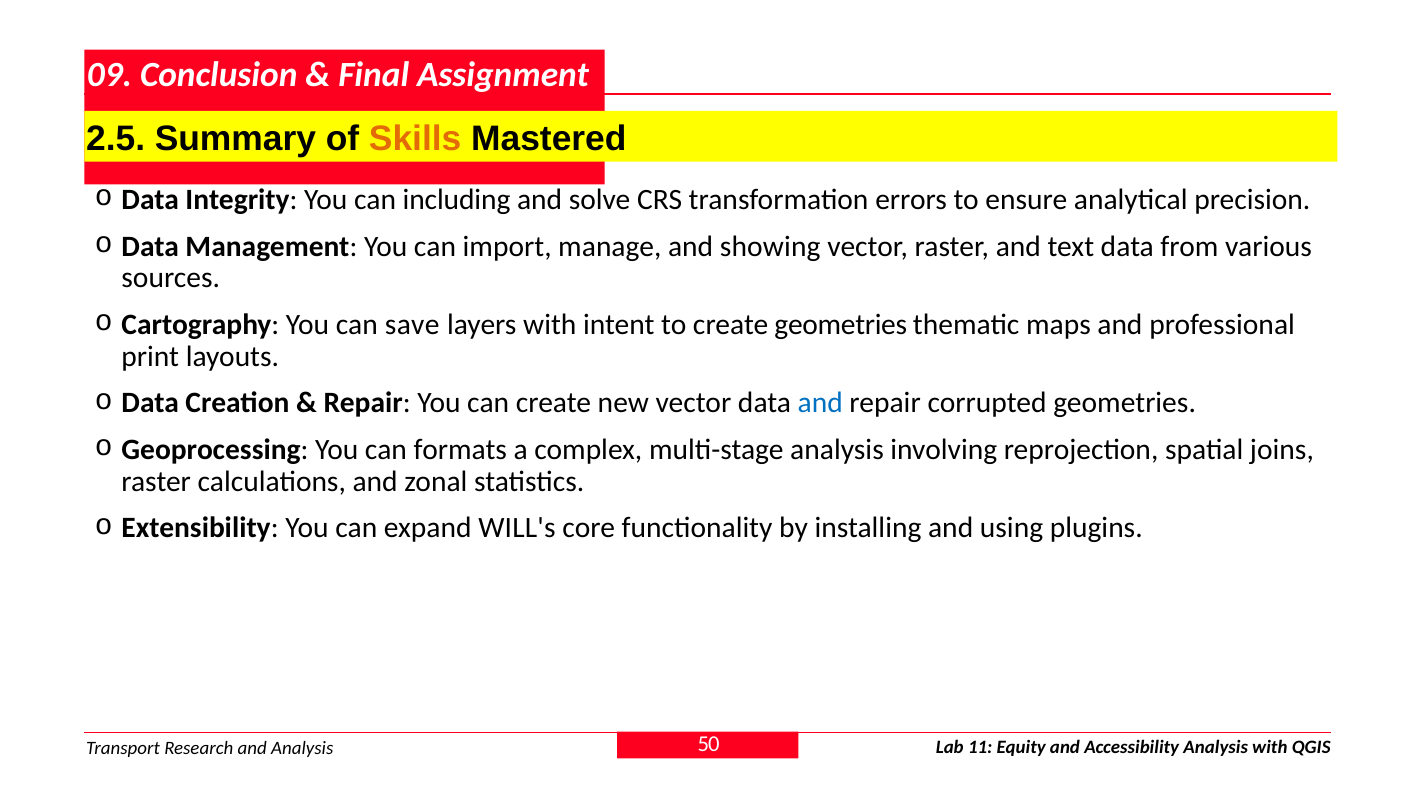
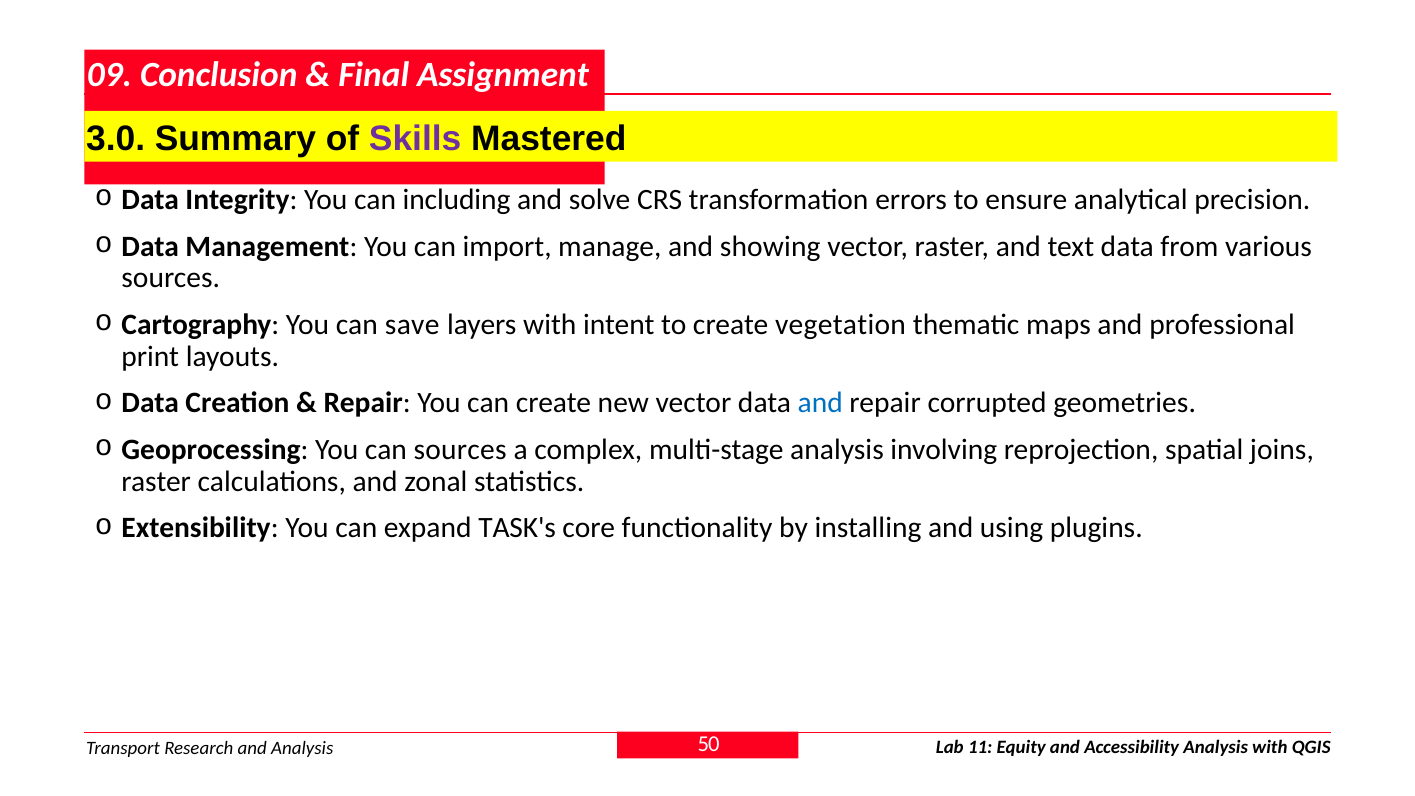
2.5: 2.5 -> 3.0 (116, 139)
Skills colour: orange -> purple (415, 139)
create geometries: geometries -> vegetation (841, 325)
can formats: formats -> sources (460, 450)
WILL's: WILL's -> TASK's (517, 528)
